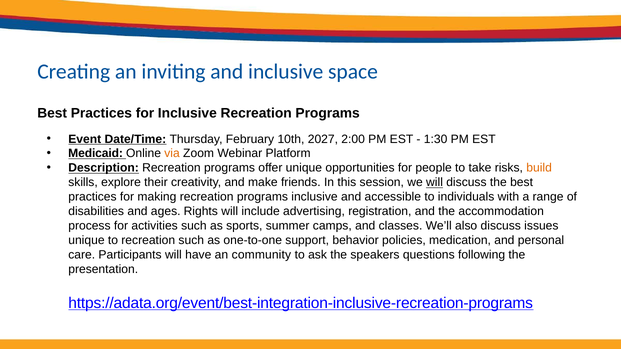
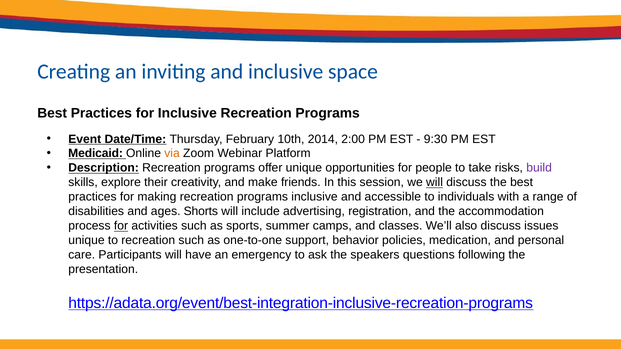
2027: 2027 -> 2014 (323, 139)
1:30: 1:30 -> 9:30 (436, 139)
build colour: orange -> purple (539, 168)
Rights: Rights -> Shorts (201, 212)
for underline: none -> present (121, 226)
community: community -> emergency (261, 255)
